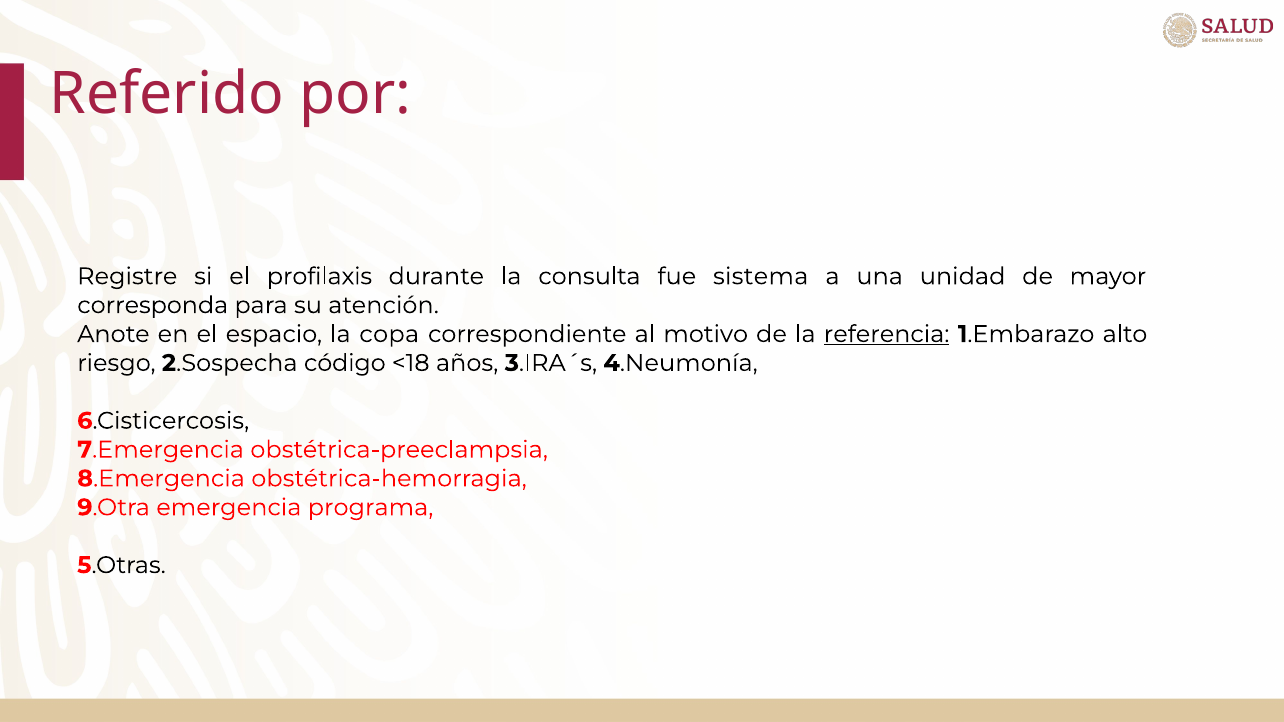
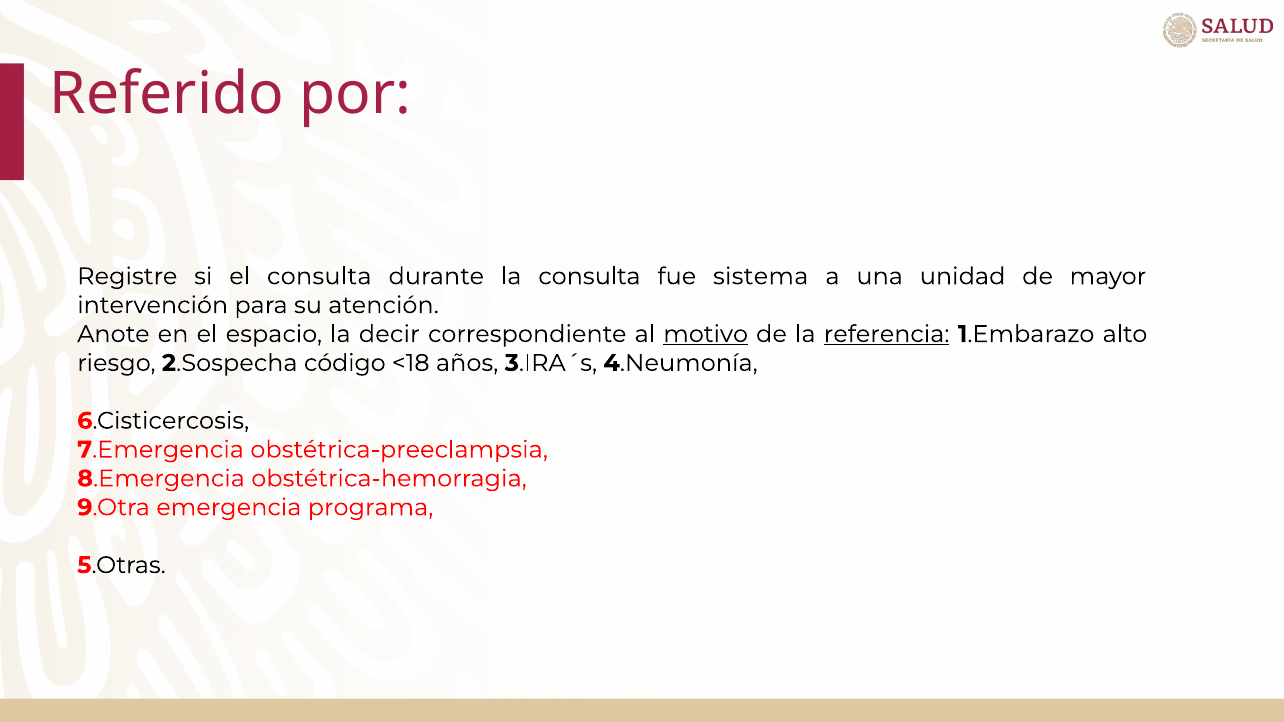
el profilaxis: profilaxis -> consulta (319, 276)
corresponda: corresponda -> intervención (153, 305)
copa: copa -> decir (389, 334)
motivo underline: none -> present (706, 334)
